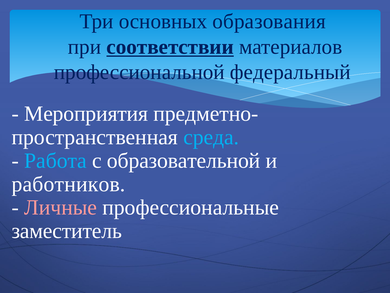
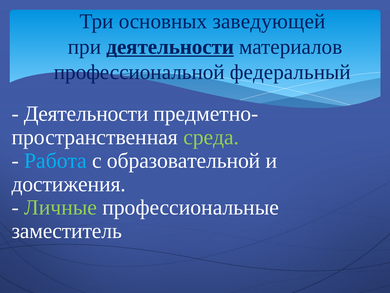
образования: образования -> заведующей (269, 21)
при соответствии: соответствии -> деятельности (170, 47)
Мероприятия: Мероприятия -> Деятельности (86, 114)
среда colour: light blue -> light green (211, 137)
работников: работников -> достижения (69, 184)
Личные colour: pink -> light green (61, 207)
